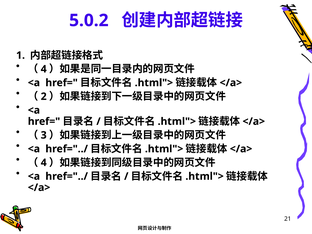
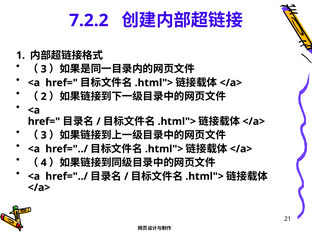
5.0.2: 5.0.2 -> 7.2.2 (89, 20)
4: 4 -> 3 (44, 69)
